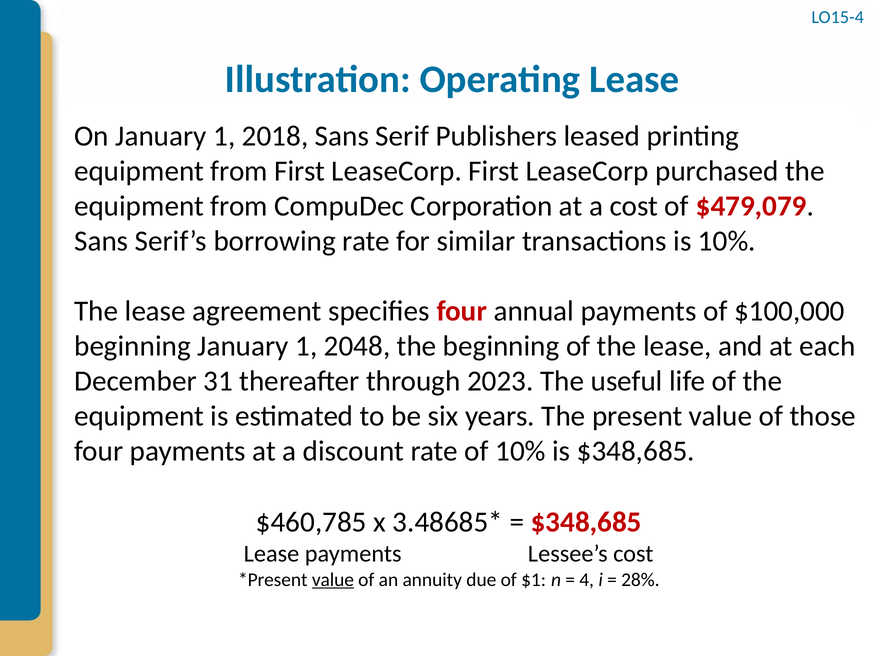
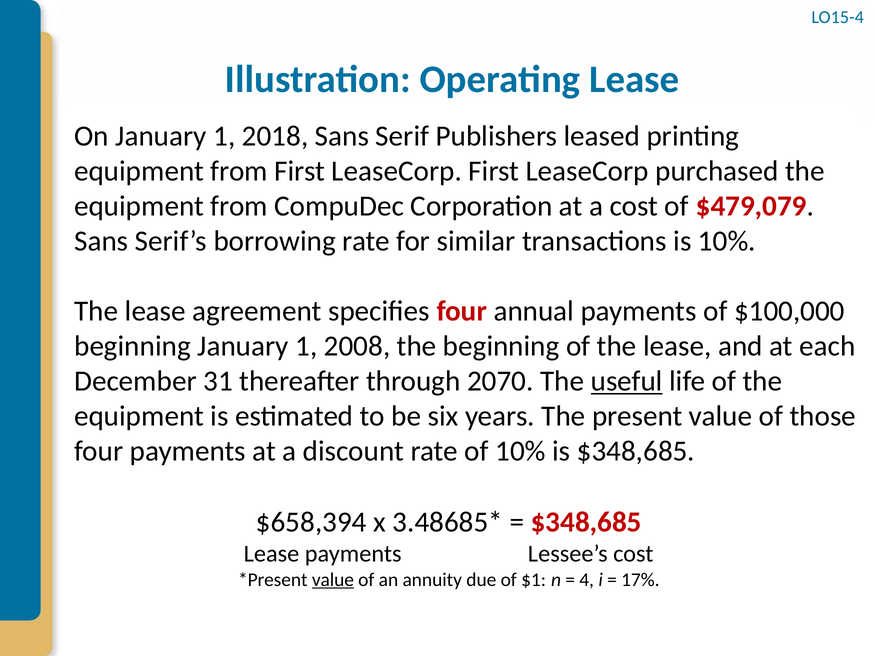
2048: 2048 -> 2008 (357, 346)
2023: 2023 -> 2070 (500, 381)
useful underline: none -> present (627, 381)
$460,785: $460,785 -> $658,394 (311, 522)
28%: 28% -> 17% (640, 580)
